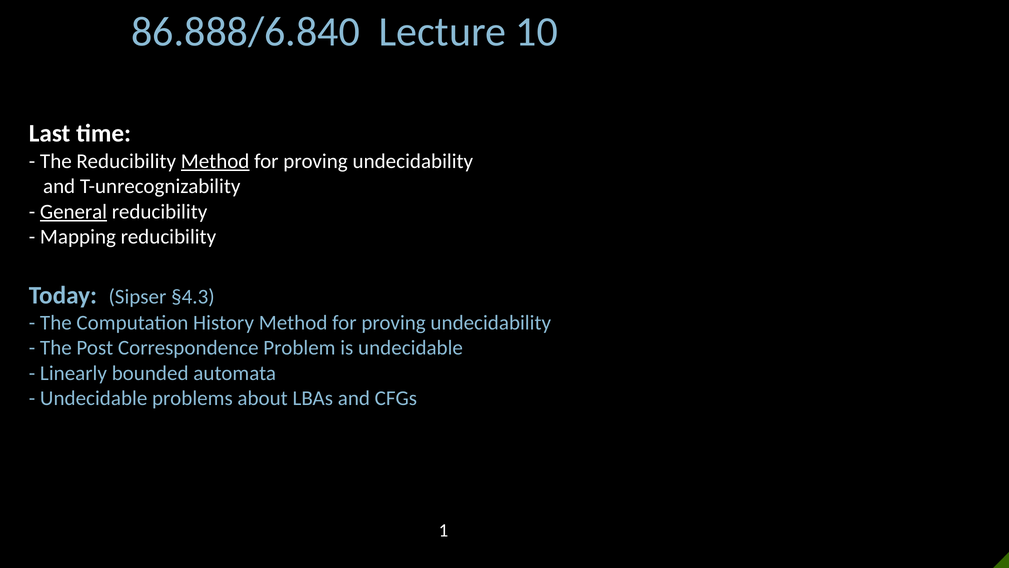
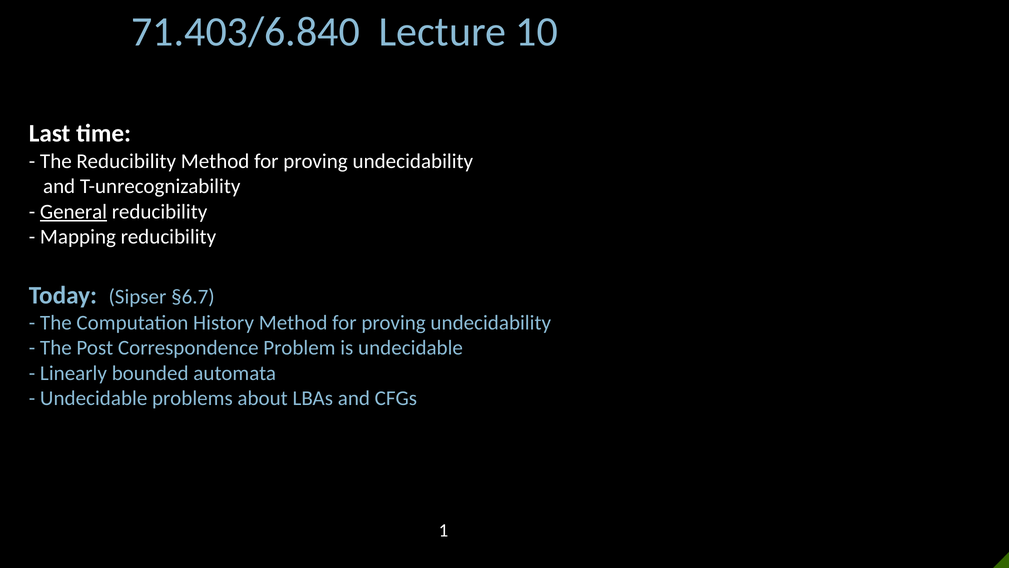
86.888/6.840: 86.888/6.840 -> 71.403/6.840 (245, 32)
Method underline: present -> none (215, 161)
§4.3: §4.3 -> §6.7 (193, 296)
